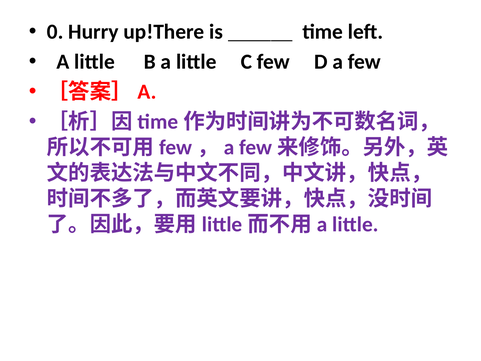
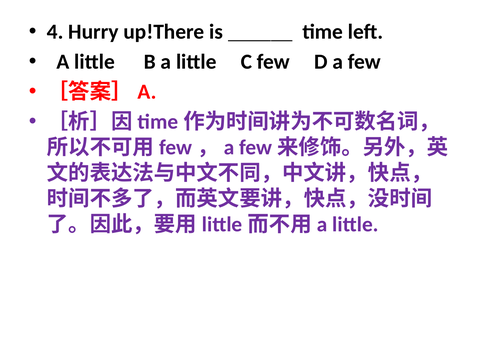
0: 0 -> 4 (55, 32)
